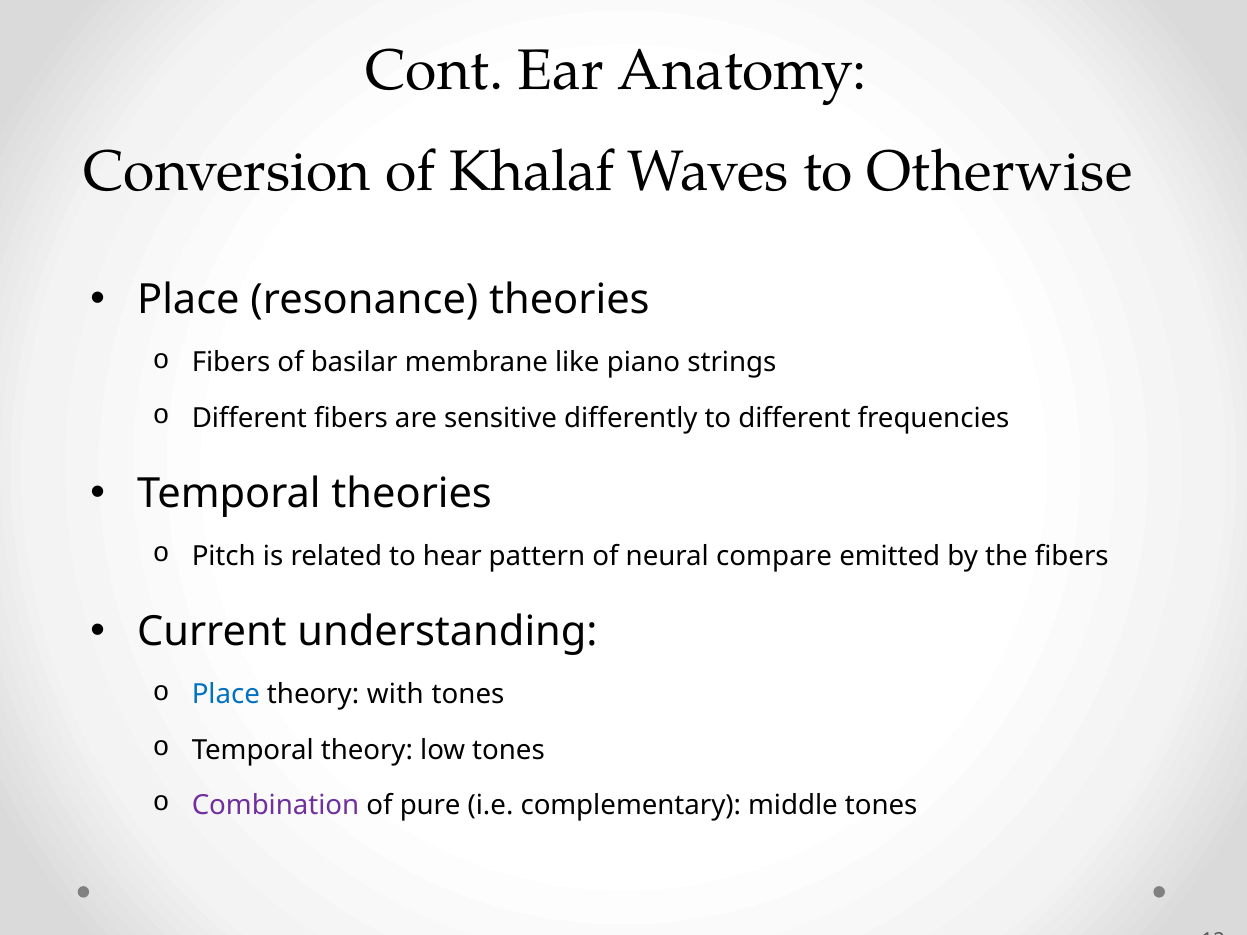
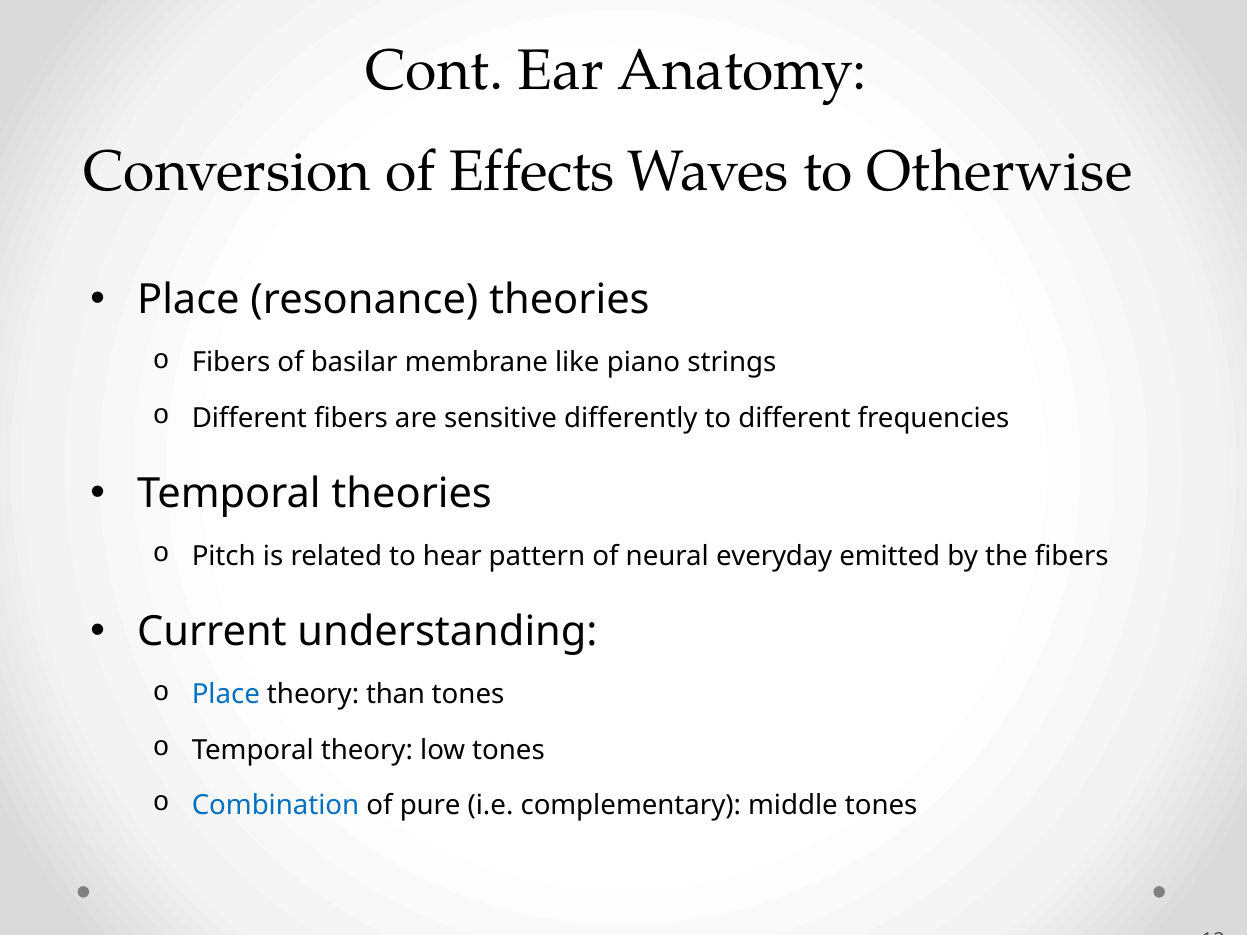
Khalaf: Khalaf -> Effects (532, 171)
compare: compare -> everyday (774, 557)
with: with -> than (396, 695)
Combination colour: purple -> blue (276, 806)
